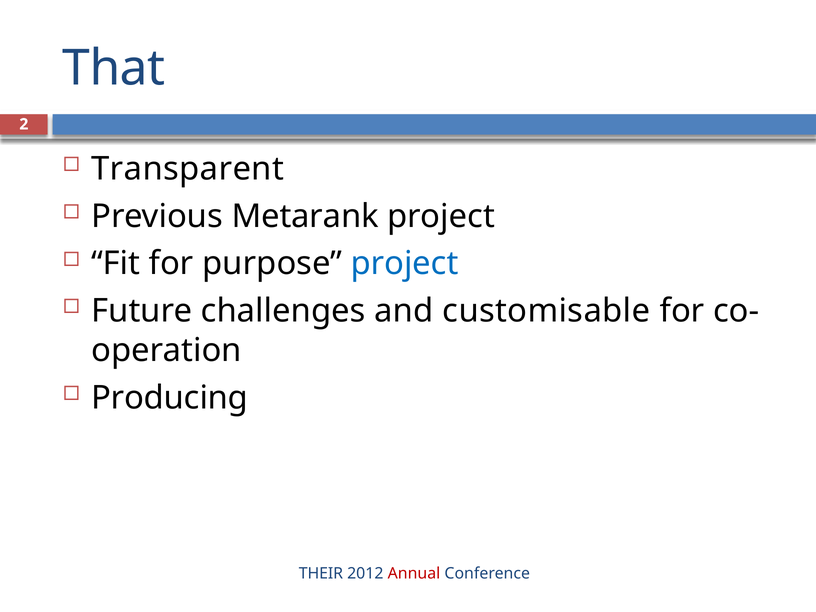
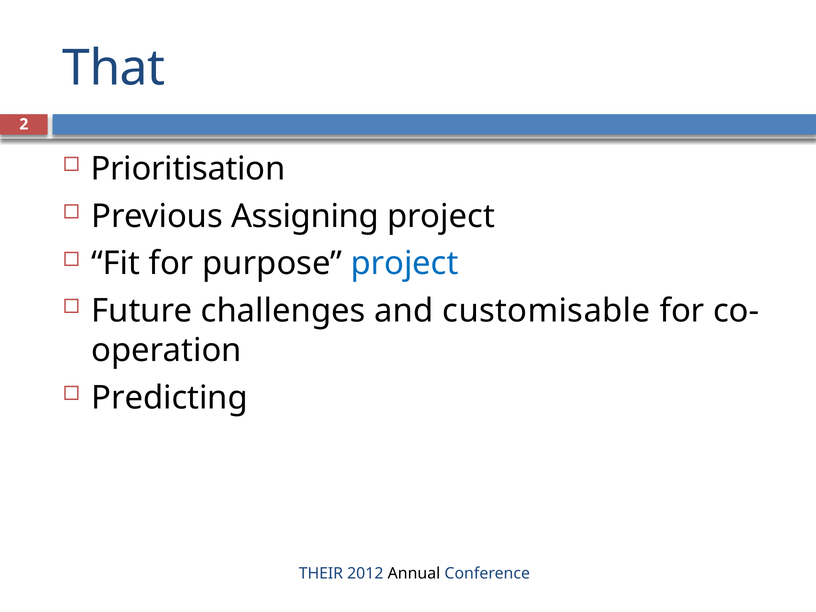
Transparent: Transparent -> Prioritisation (188, 169)
Metarank: Metarank -> Assigning (305, 216)
Producing: Producing -> Predicting (170, 398)
Annual colour: red -> black (414, 574)
